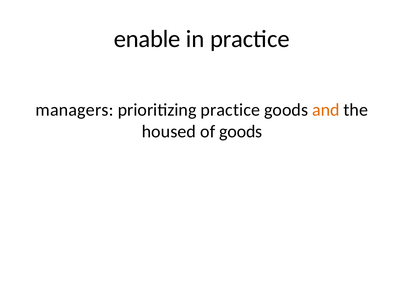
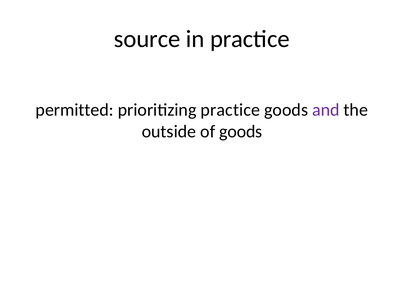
enable: enable -> source (147, 39)
managers: managers -> permitted (75, 110)
and colour: orange -> purple (326, 110)
housed: housed -> outside (169, 131)
